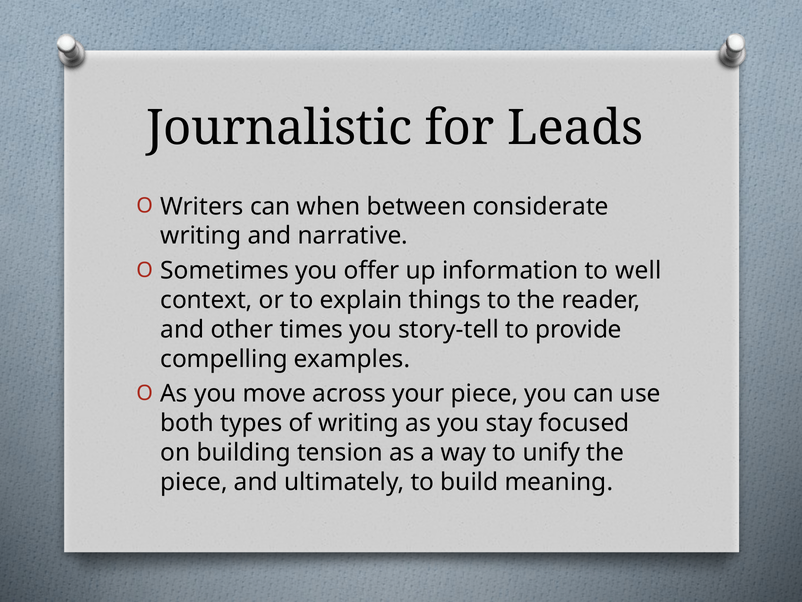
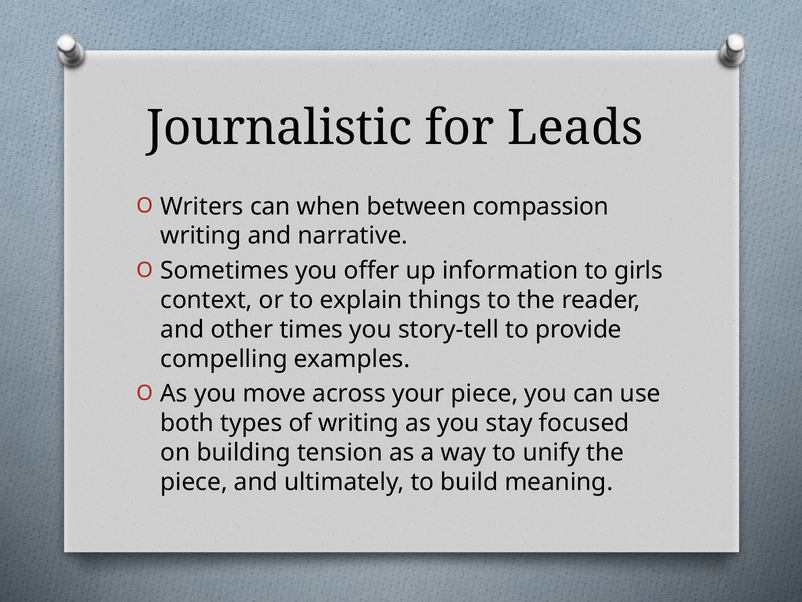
considerate: considerate -> compassion (541, 206)
well: well -> girls (638, 270)
